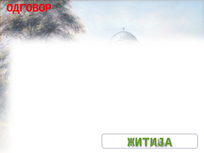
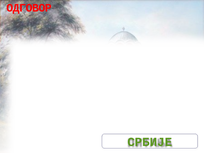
ЖИТИЈА: ЖИТИЈА -> СРБИЈЕ (150, 142)
